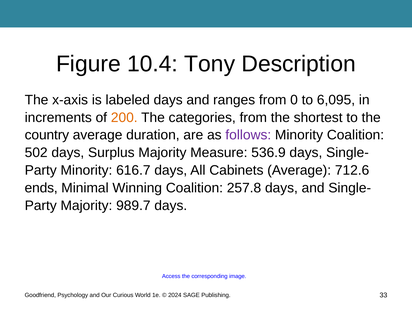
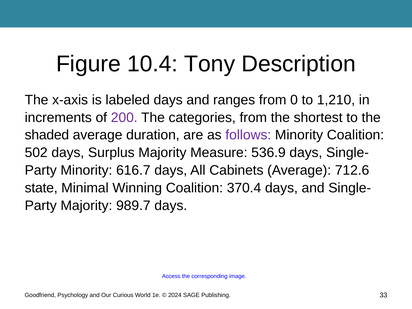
6,095: 6,095 -> 1,210 (336, 100)
200 colour: orange -> purple (124, 117)
country: country -> shaded (47, 135)
ends: ends -> state (41, 188)
257.8: 257.8 -> 370.4 (244, 188)
